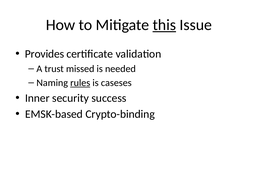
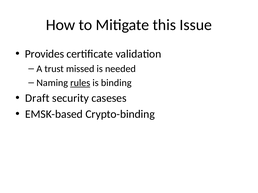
this underline: present -> none (164, 25)
caseses: caseses -> binding (116, 83)
Inner: Inner -> Draft (37, 98)
success: success -> caseses (109, 98)
